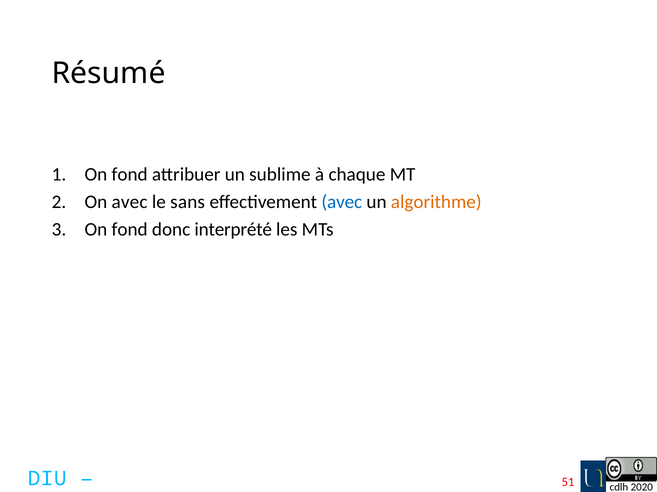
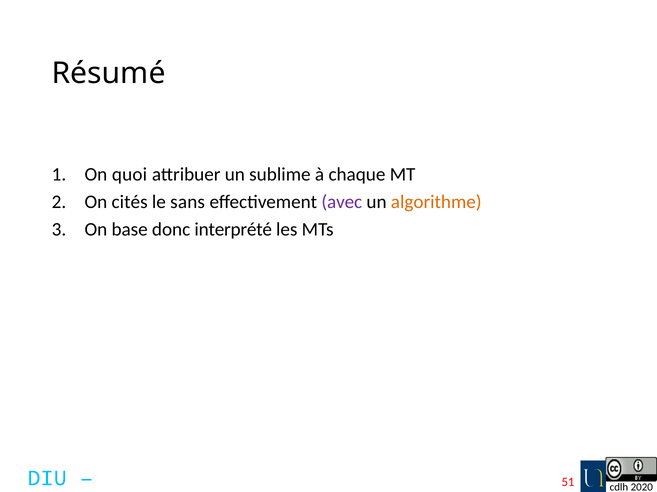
fond: fond -> quoi (130, 175)
On avec: avec -> cités (130, 202)
avec colour: blue -> purple (342, 202)
fond: fond -> base (130, 230)
